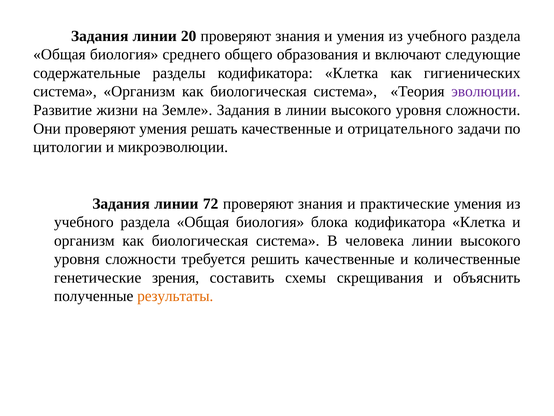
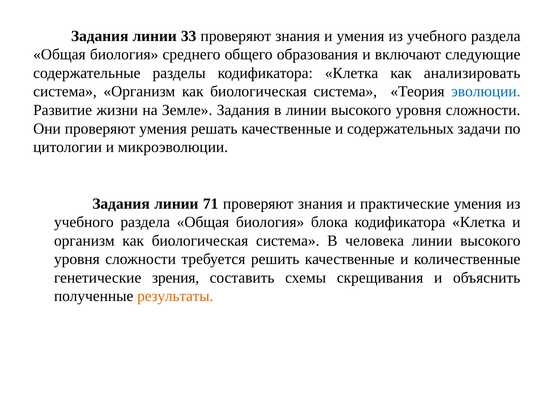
20: 20 -> 33 (189, 36)
гигиенических: гигиенических -> анализировать (472, 73)
эволюции colour: purple -> blue (486, 91)
отрицательного: отрицательного -> содержательных (401, 128)
72: 72 -> 71 (211, 203)
